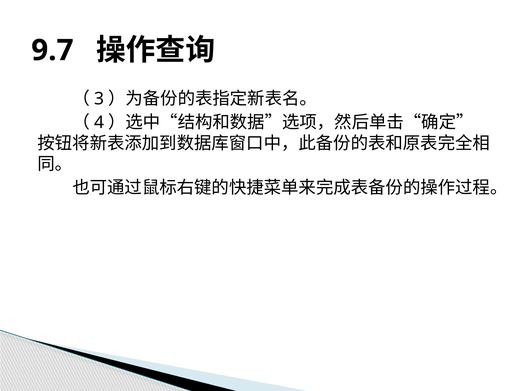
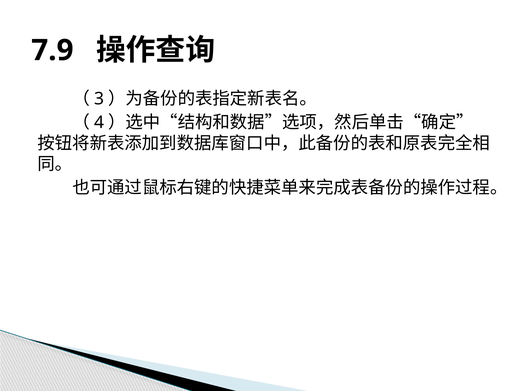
9.7: 9.7 -> 7.9 (52, 50)
